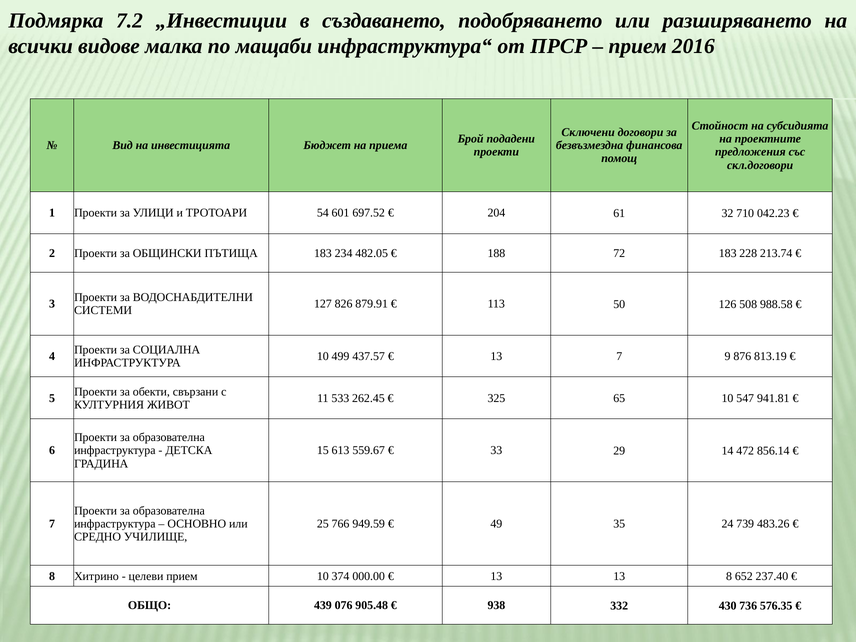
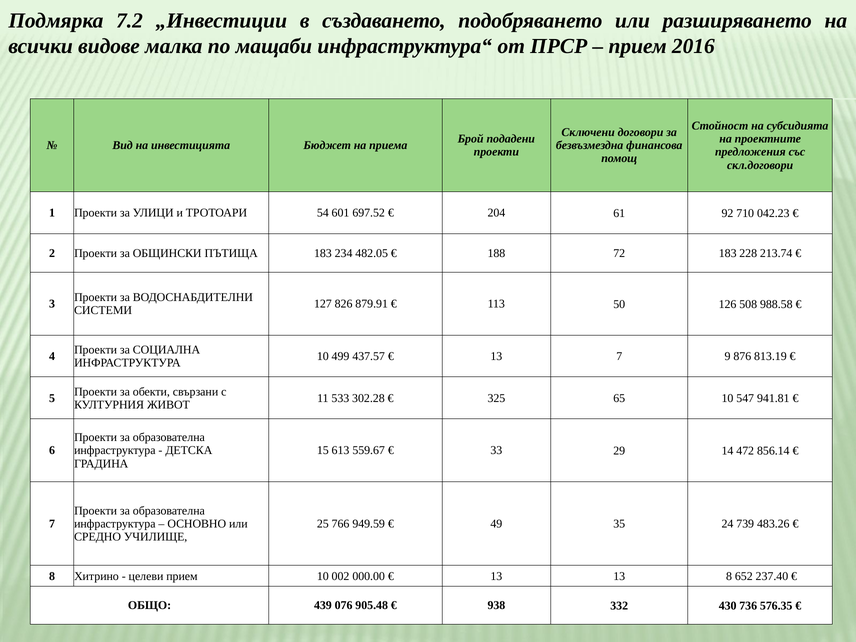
32: 32 -> 92 (727, 213)
262.45: 262.45 -> 302.28 (368, 398)
374: 374 -> 002 (341, 576)
